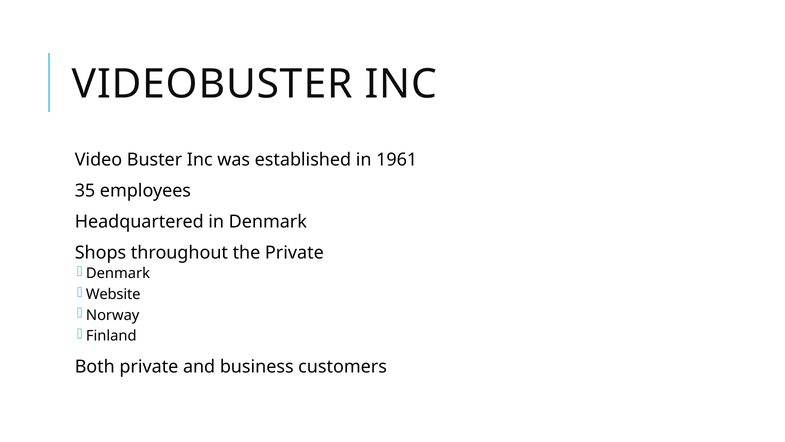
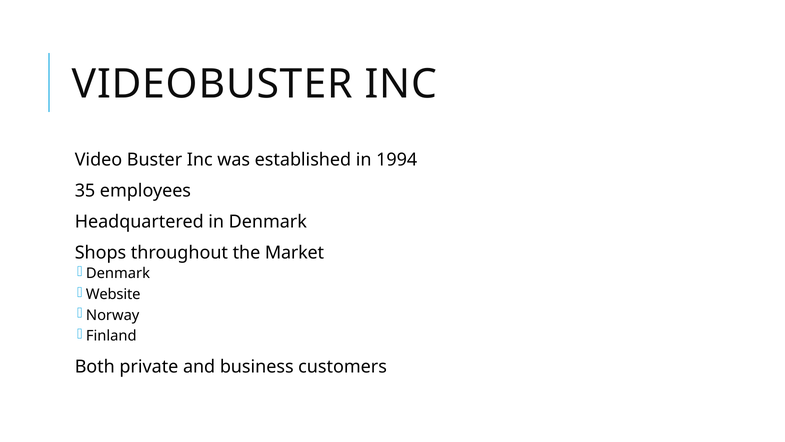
1961: 1961 -> 1994 (397, 160)
the Private: Private -> Market (294, 252)
